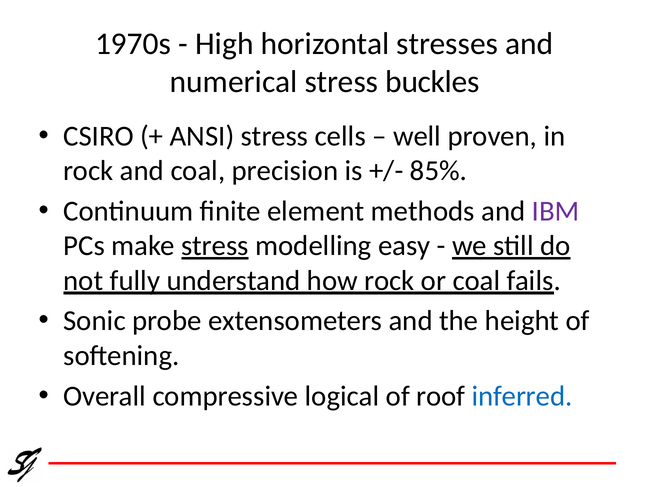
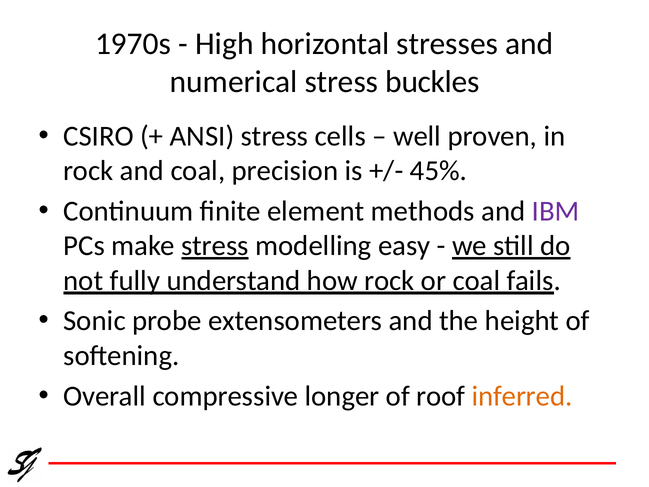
85%: 85% -> 45% (438, 171)
logical: logical -> longer (342, 396)
inferred colour: blue -> orange (522, 396)
